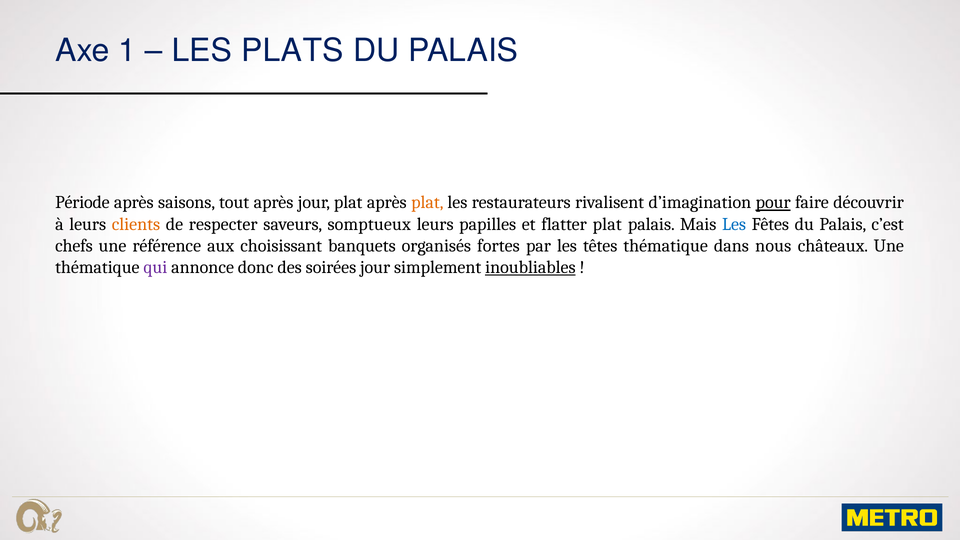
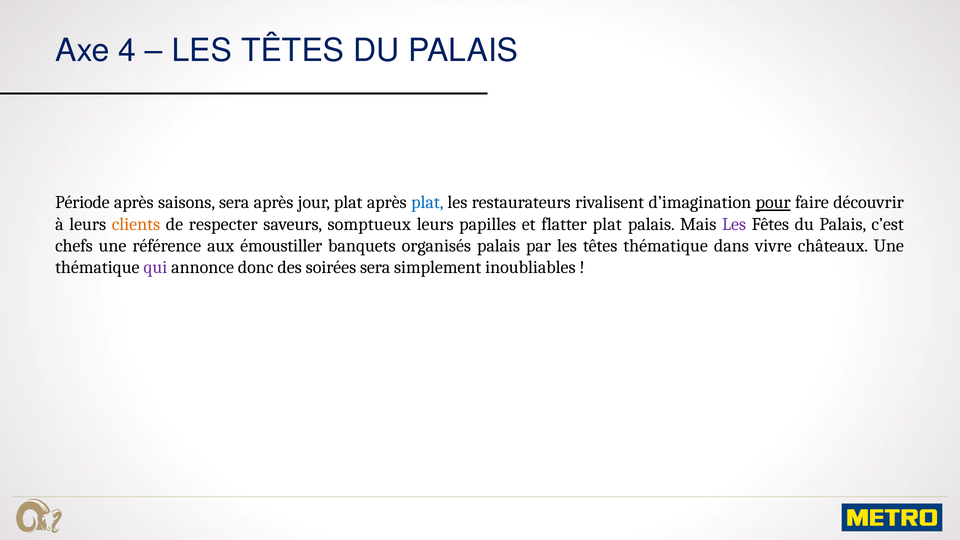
1: 1 -> 4 (127, 51)
PLATS: PLATS -> TÊTES (293, 51)
saisons tout: tout -> sera (234, 202)
plat colour: orange -> blue (427, 202)
Les colour: blue -> purple (734, 224)
choisissant: choisissant -> émoustiller (281, 246)
organisés fortes: fortes -> palais (499, 246)
nous: nous -> vivre (773, 246)
soirées jour: jour -> sera (375, 267)
inoubliables underline: present -> none (530, 267)
